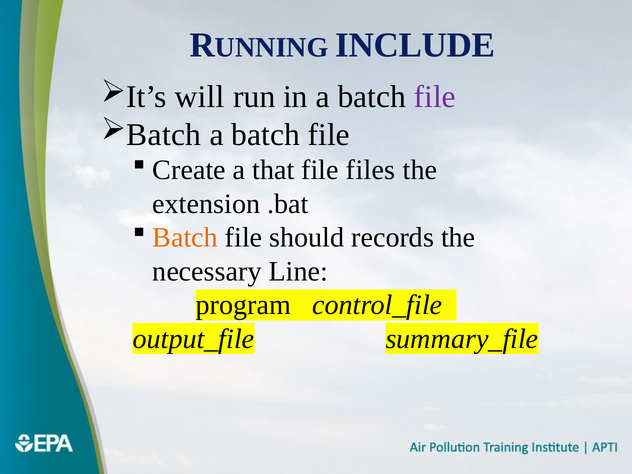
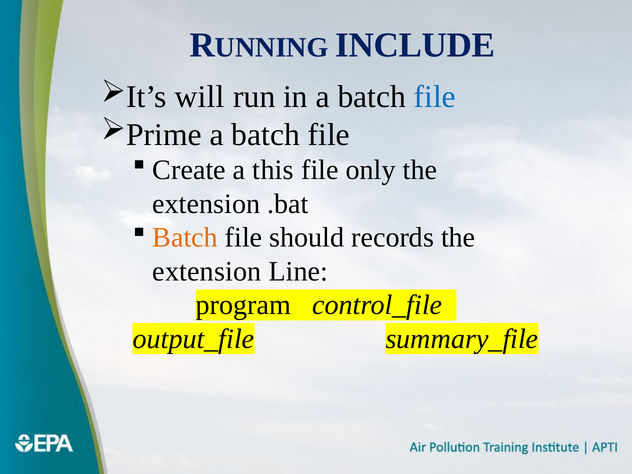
file colour: purple -> blue (435, 97)
Batch: Batch -> Prime (164, 135)
that: that -> this (273, 170)
files: files -> only (371, 170)
necessary: necessary -> extension (207, 271)
